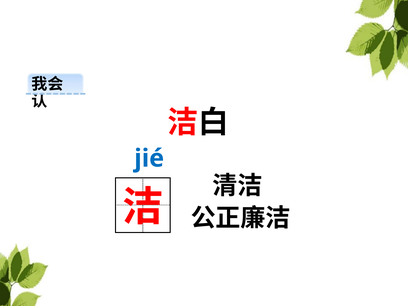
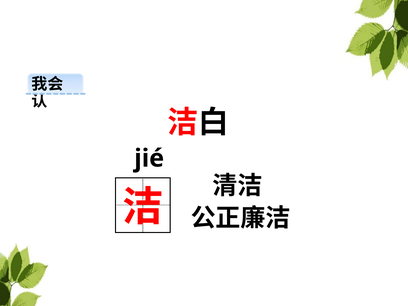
jié colour: blue -> black (149, 158)
